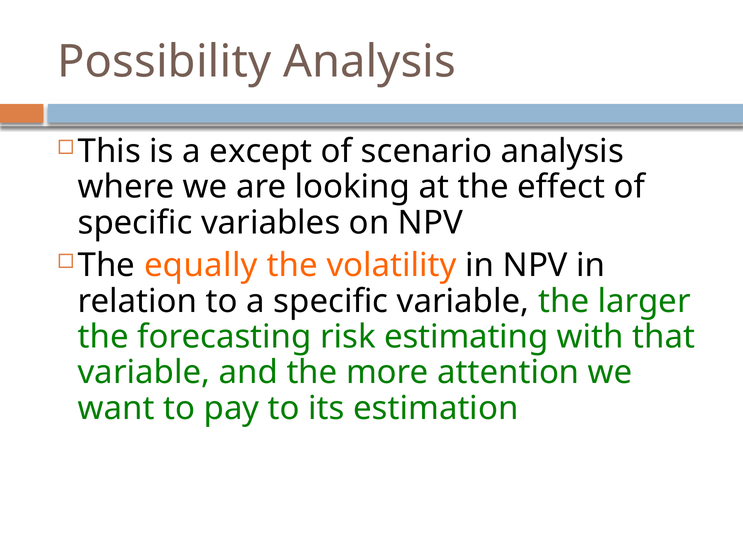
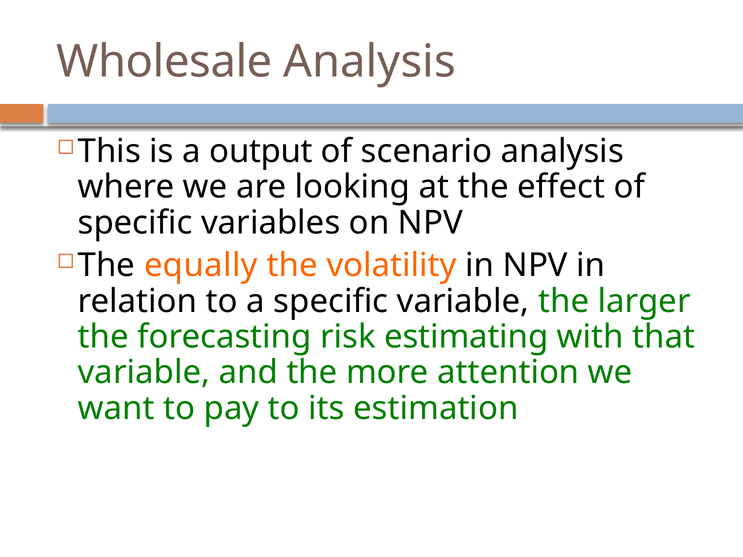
Possibility: Possibility -> Wholesale (164, 62)
except: except -> output (261, 151)
